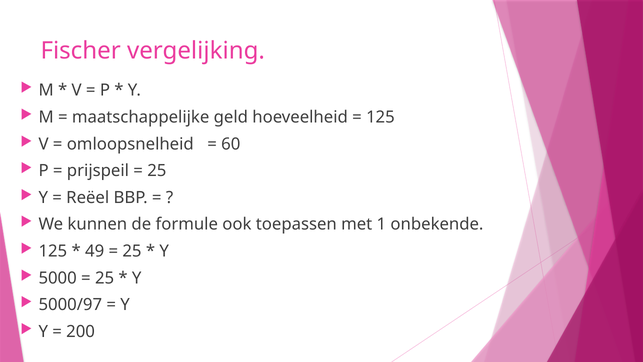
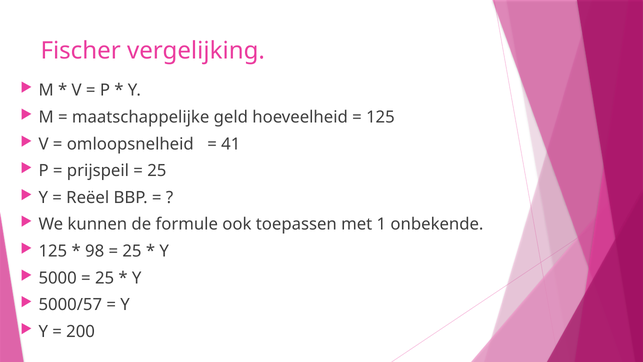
60: 60 -> 41 (231, 144)
49: 49 -> 98 (95, 251)
5000/97: 5000/97 -> 5000/57 (70, 305)
